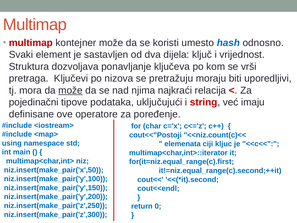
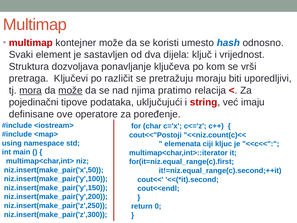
nizova: nizova -> različit (119, 78)
mora underline: none -> present (31, 90)
najkraći: najkraći -> pratimo (175, 90)
